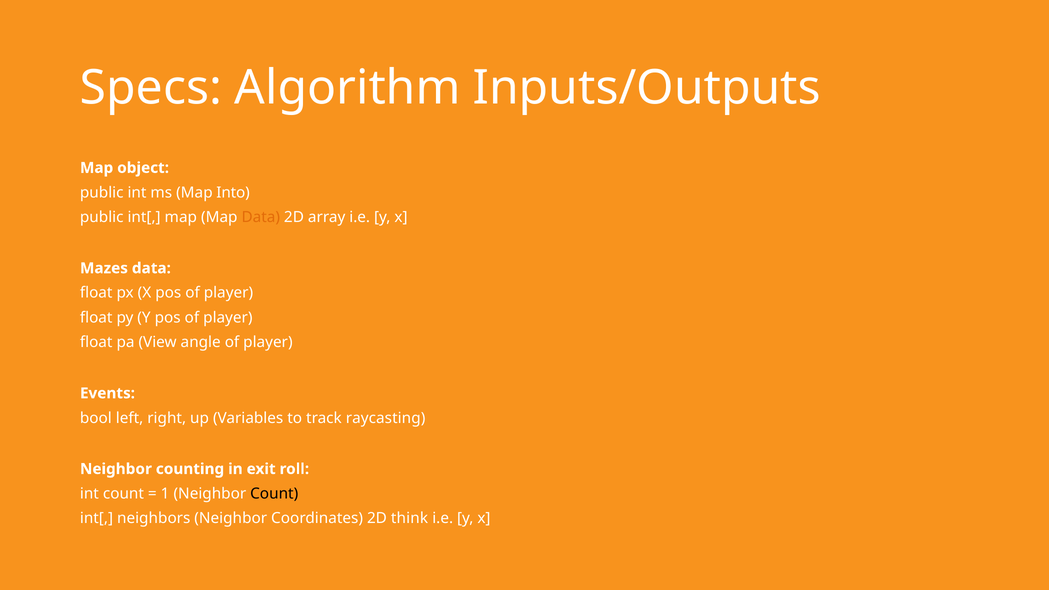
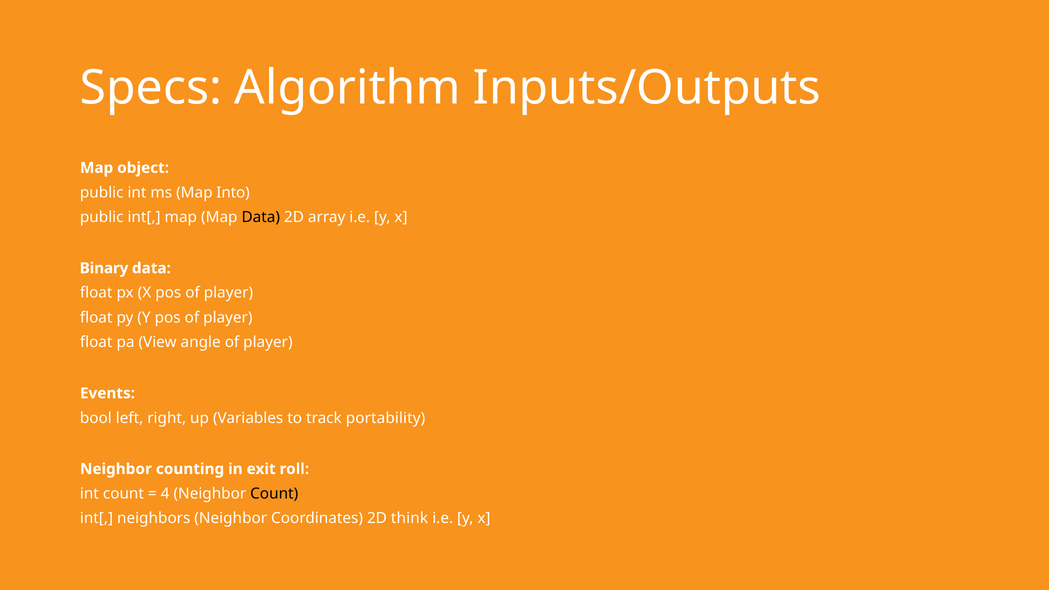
Data colour: orange -> black (261, 217)
Mazes: Mazes -> Binary (104, 268)
raycasting: raycasting -> portability (386, 418)
1: 1 -> 4 (165, 494)
